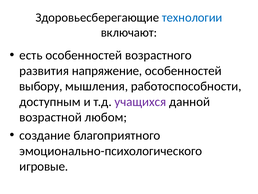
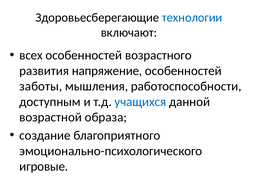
есть: есть -> всех (31, 55)
выбору: выбору -> заботы (41, 86)
учащихся colour: purple -> blue (140, 102)
любом: любом -> образа (106, 117)
